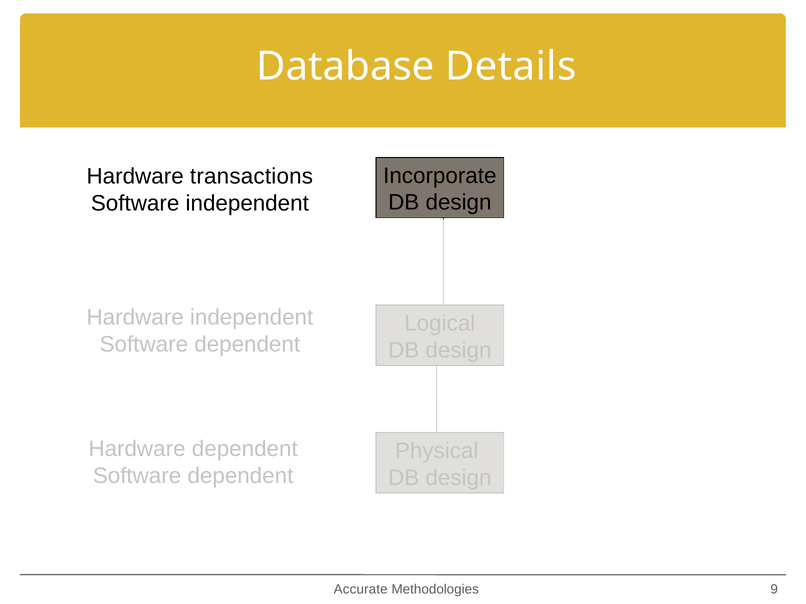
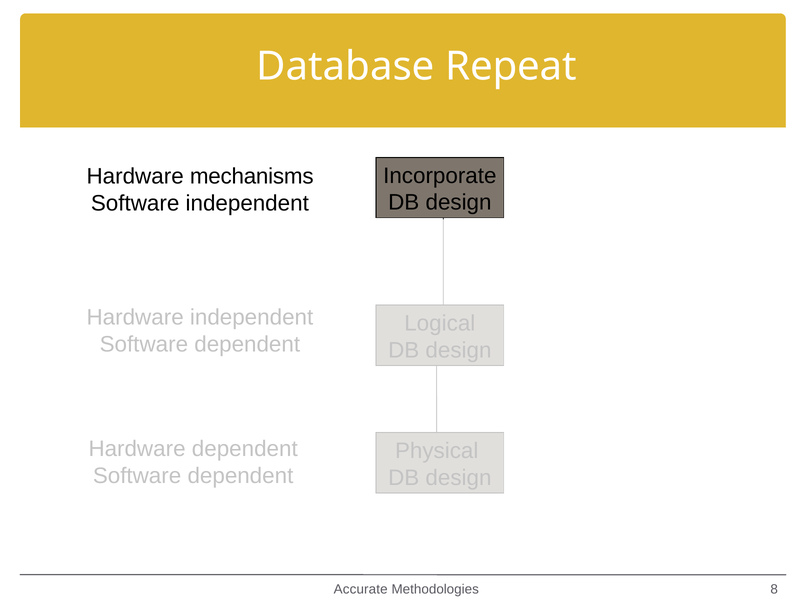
Details: Details -> Repeat (511, 67)
transactions: transactions -> mechanisms (252, 176)
9: 9 -> 8 (774, 590)
